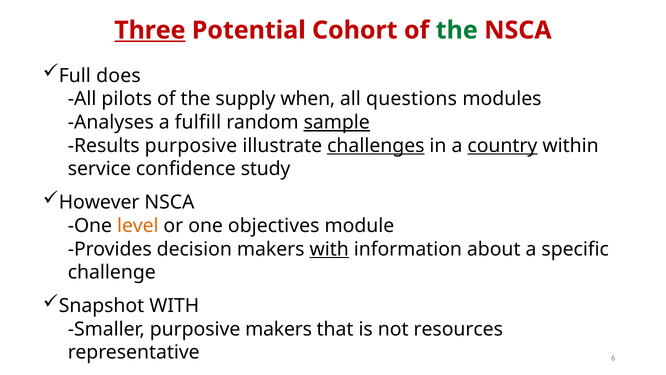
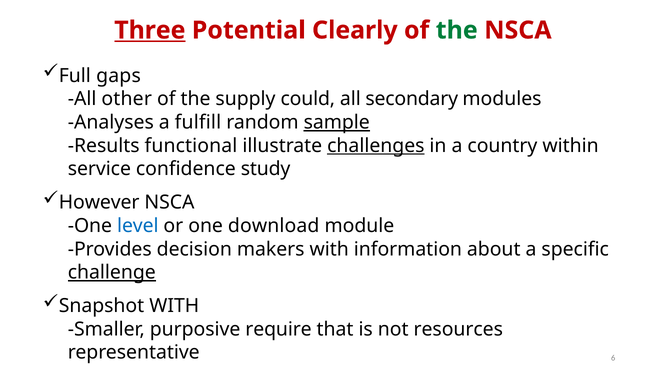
Cohort: Cohort -> Clearly (355, 30)
does: does -> gaps (118, 76)
pilots: pilots -> other (127, 99)
when: when -> could (308, 99)
questions: questions -> secondary (412, 99)
Results purposive: purposive -> functional (191, 146)
country underline: present -> none (502, 146)
level colour: orange -> blue (138, 226)
objectives: objectives -> download (274, 226)
with underline: present -> none (329, 249)
challenge underline: none -> present (112, 272)
purposive makers: makers -> require (279, 329)
